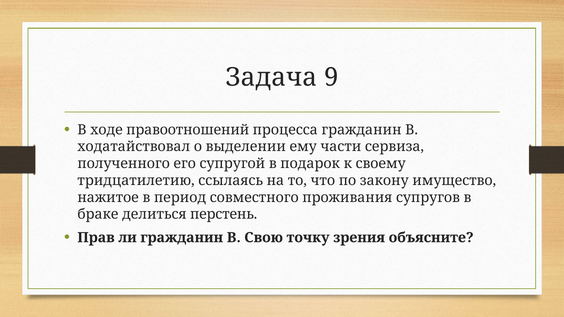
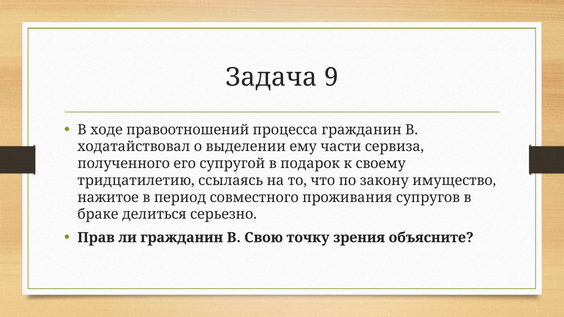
перстень: перстень -> серьезно (224, 214)
